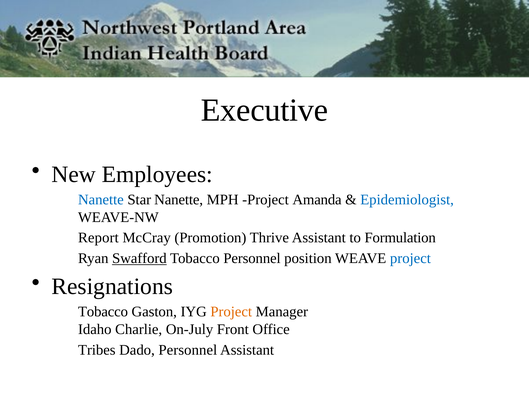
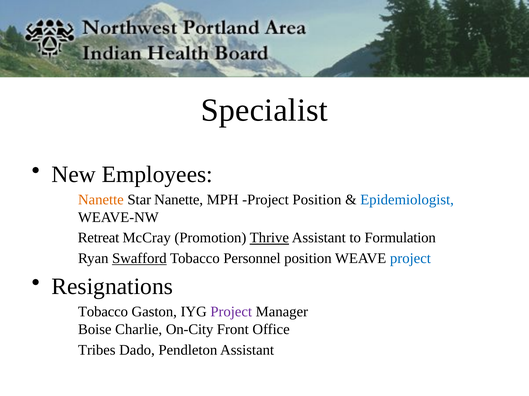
Executive: Executive -> Specialist (264, 110)
Nanette colour: blue -> orange (101, 200)
Project Amanda: Amanda -> Position (317, 200)
Report: Report -> Retreat (99, 238)
Thrive underline: none -> present (269, 238)
Project colour: orange -> purple (231, 312)
Idaho: Idaho -> Boise (95, 330)
On-July: On-July -> On-City (190, 330)
Dado Personnel: Personnel -> Pendleton (188, 351)
